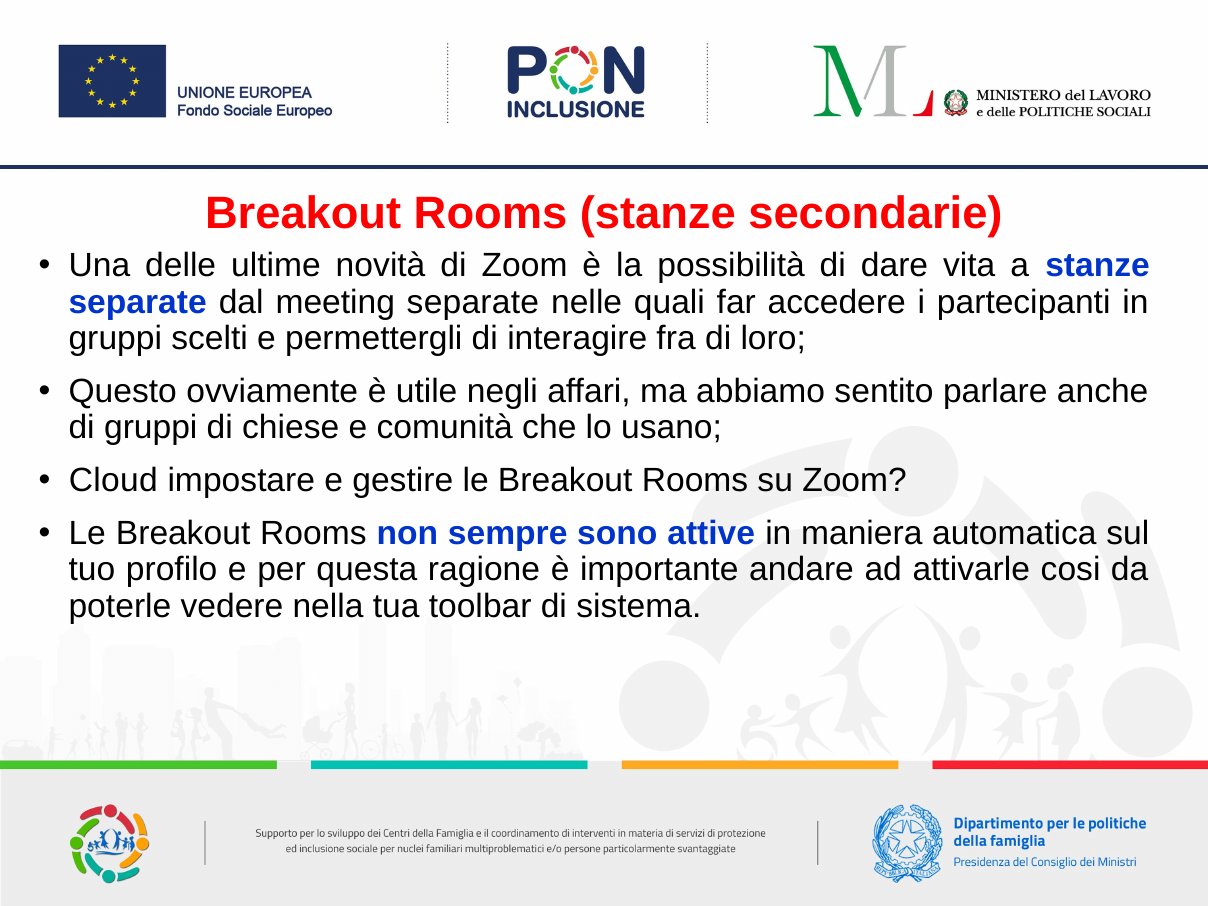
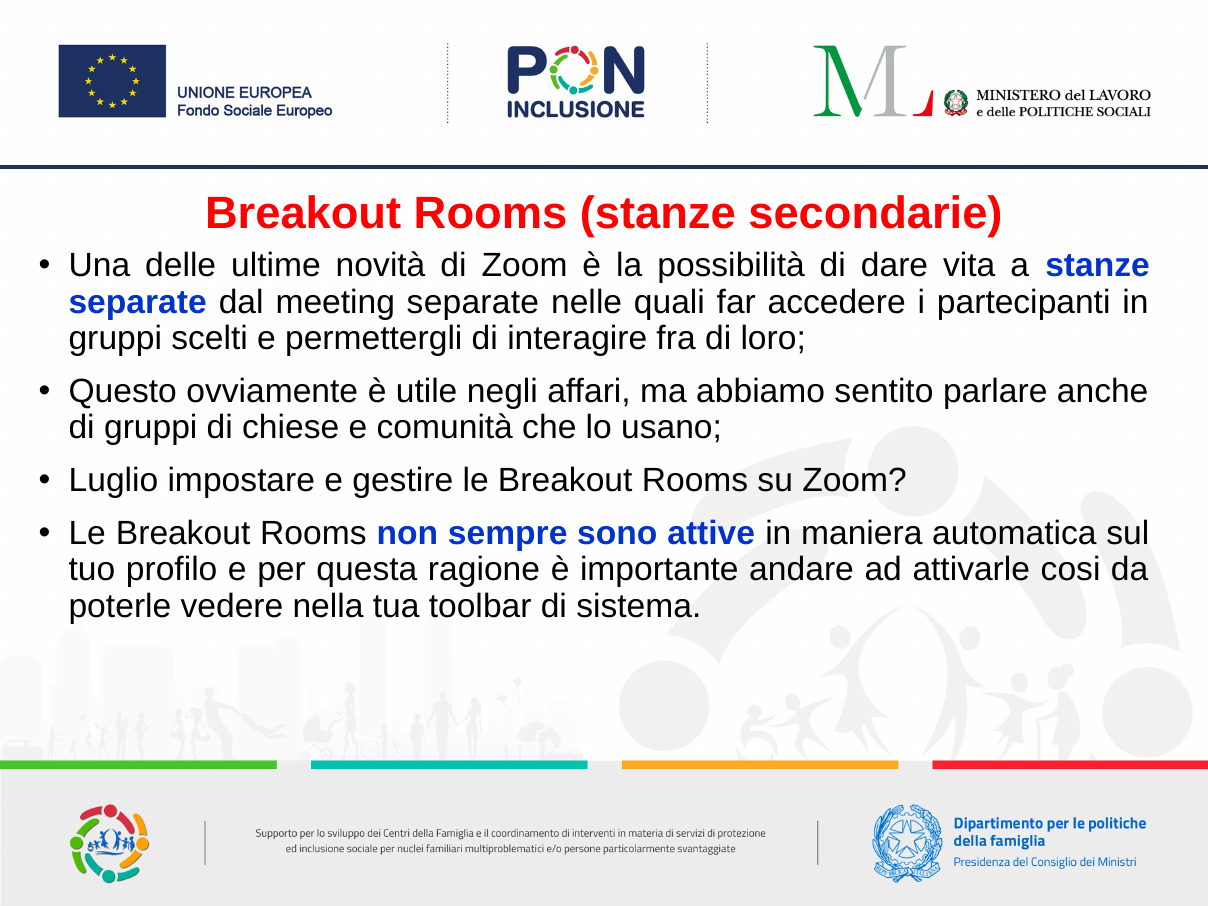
Cloud: Cloud -> Luglio (113, 481)
